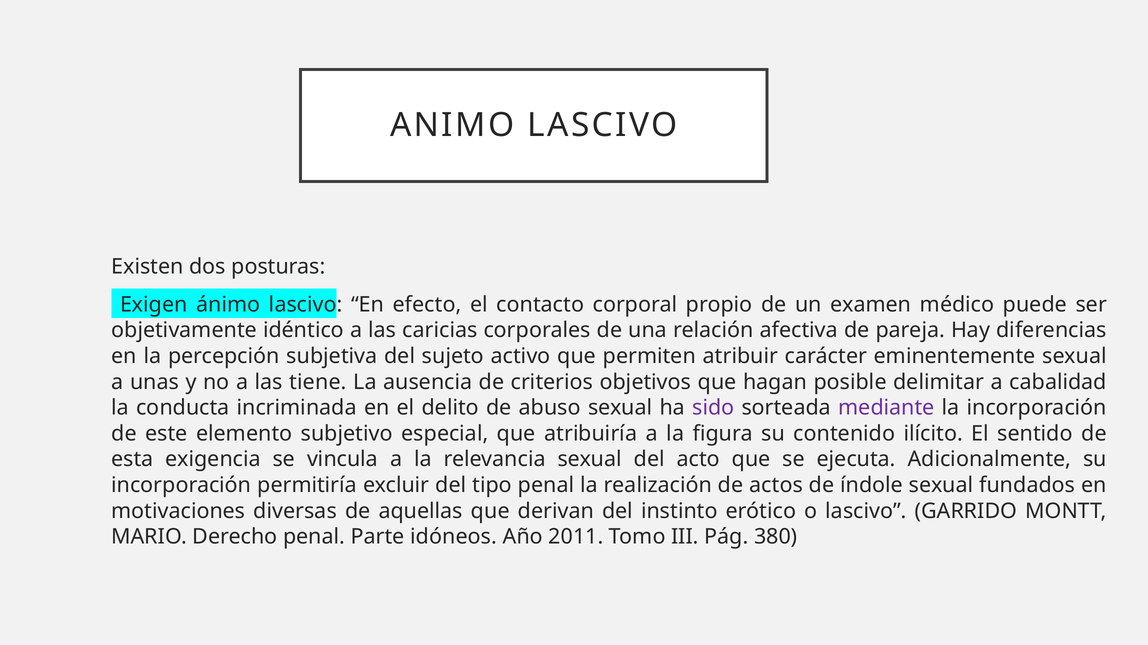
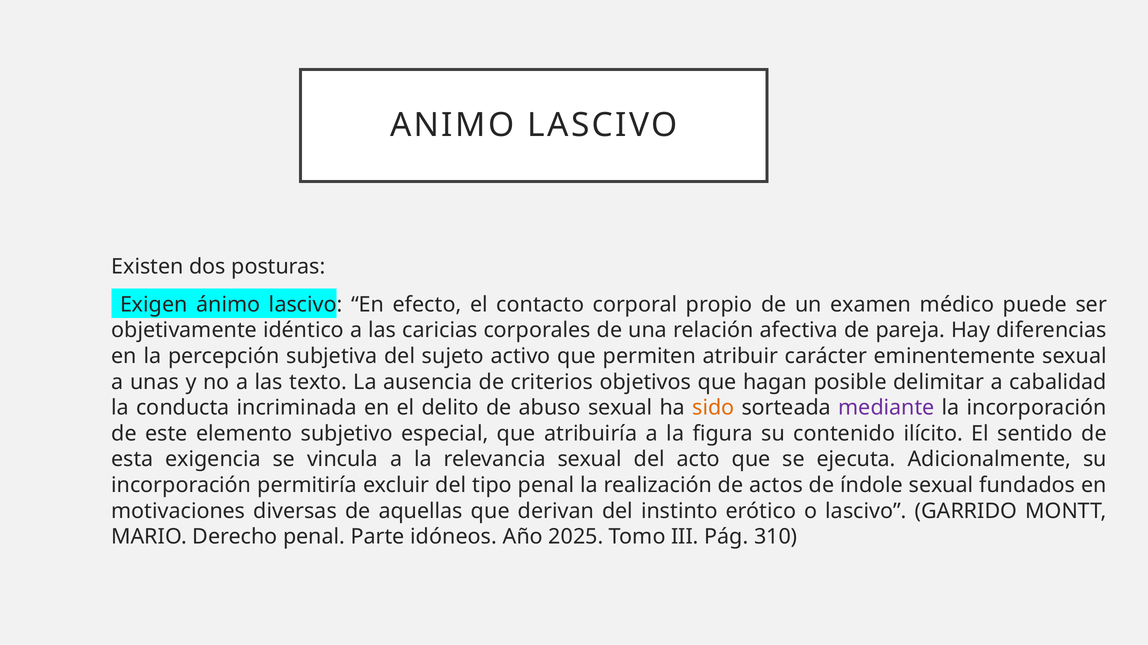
tiene: tiene -> texto (318, 382)
sido colour: purple -> orange (713, 408)
2011: 2011 -> 2025 (576, 537)
380: 380 -> 310 (776, 537)
